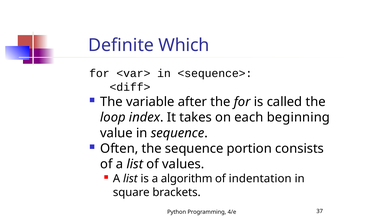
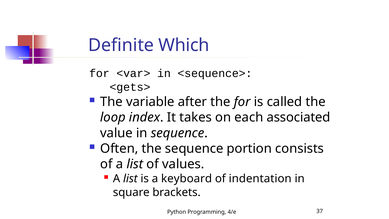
<diff>: <diff> -> <gets> (130, 87)
beginning: beginning -> associated (298, 117)
algorithm: algorithm -> keyboard (187, 178)
